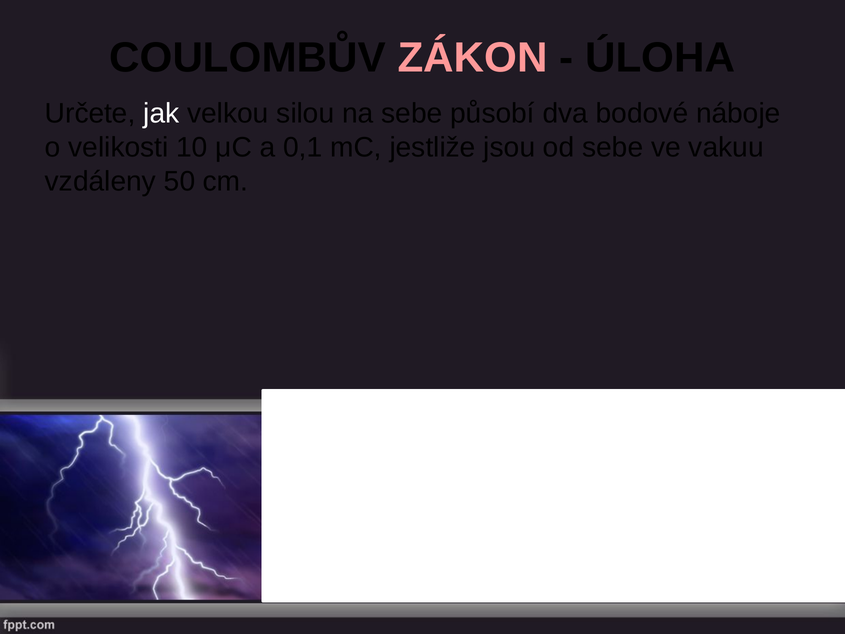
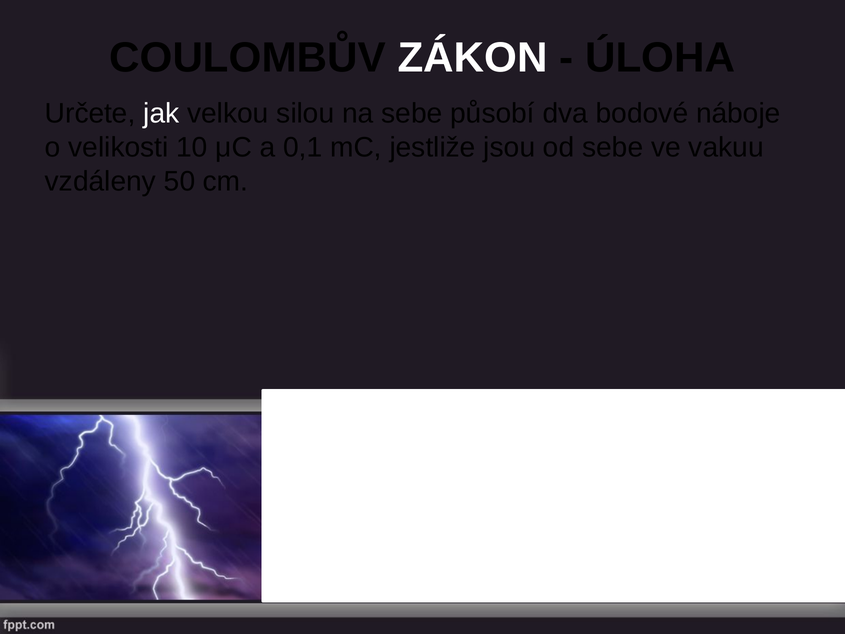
ZÁKON colour: pink -> white (473, 58)
